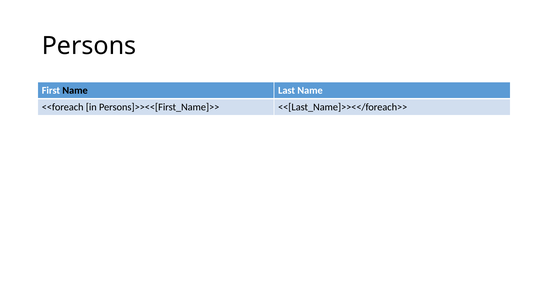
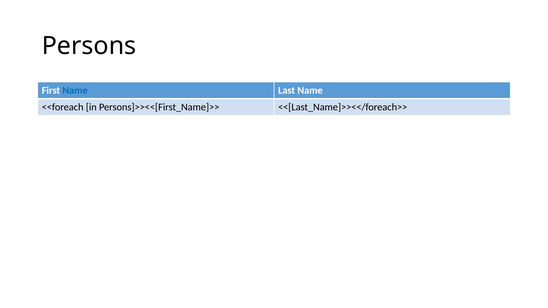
Name colour: black -> blue (75, 91)
